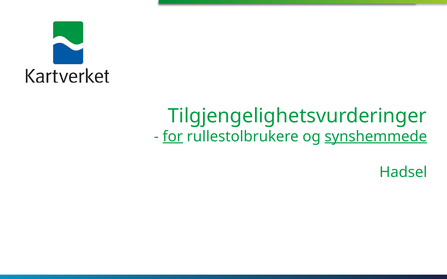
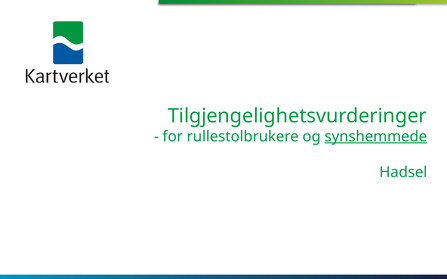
for underline: present -> none (173, 137)
